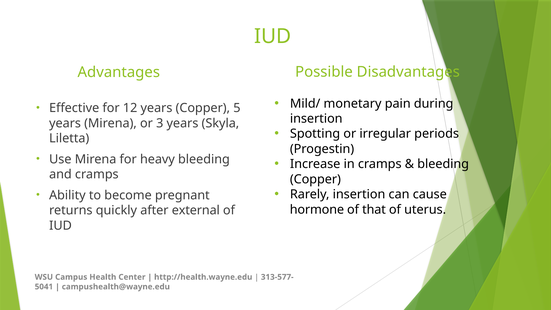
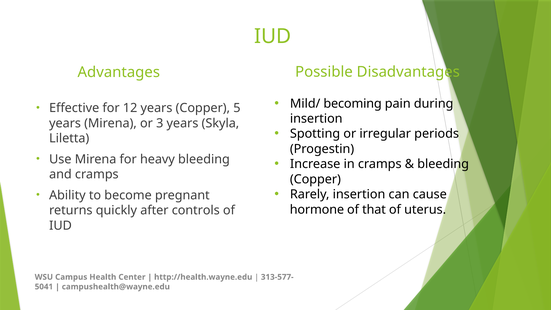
monetary: monetary -> becoming (353, 104)
external: external -> controls (196, 210)
